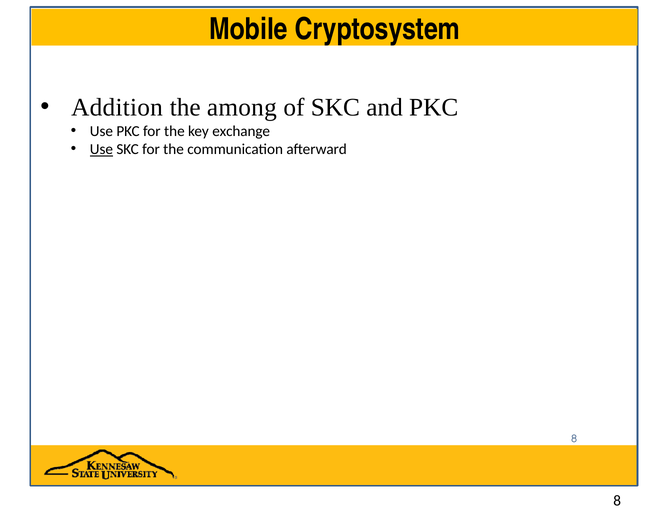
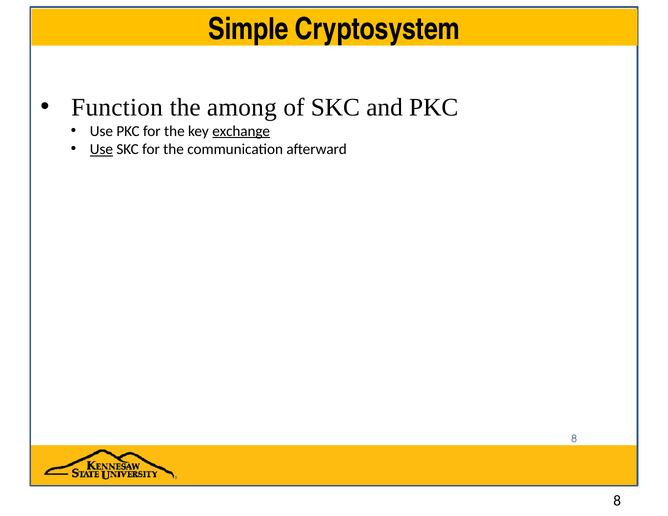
Mobile: Mobile -> Simple (249, 29)
Addition: Addition -> Function (117, 108)
exchange underline: none -> present (241, 131)
